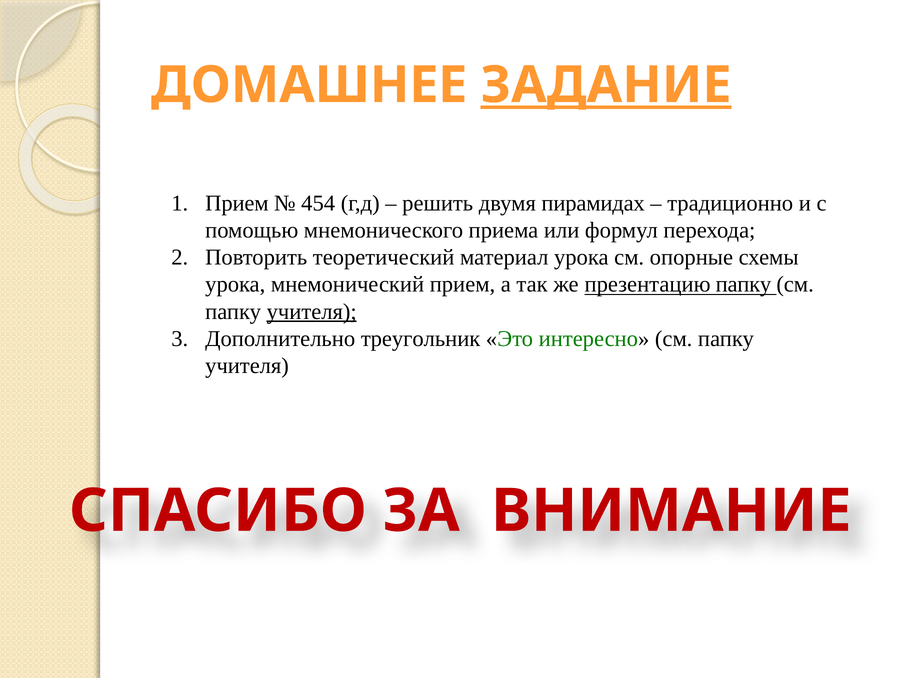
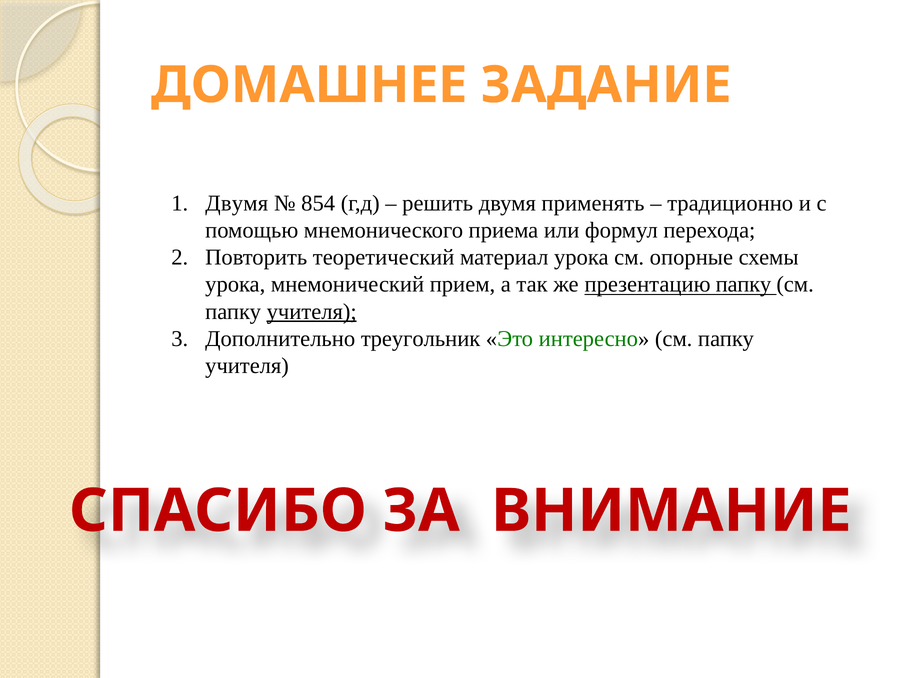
ЗАДАНИЕ underline: present -> none (606, 85)
Прием: Прием -> Двумя (237, 203)
454: 454 -> 854 (318, 203)
пирамидах: пирамидах -> применять (593, 203)
